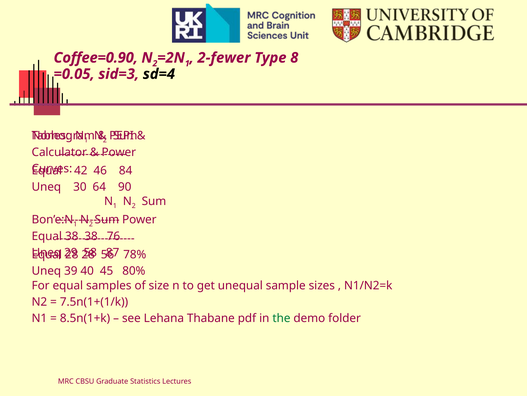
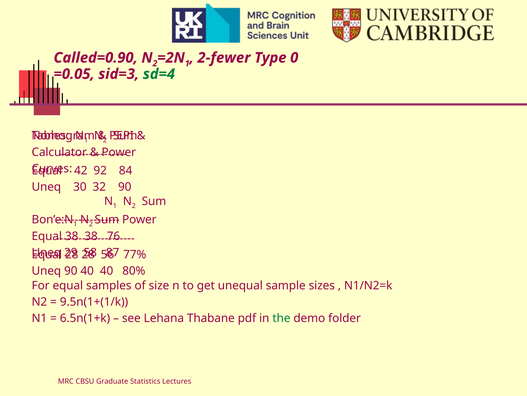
Coffee=0.90: Coffee=0.90 -> Called=0.90 (96, 58)
8: 8 -> 0 (294, 58)
sd=4 colour: black -> green (159, 74)
46: 46 -> 92 (100, 170)
64: 64 -> 32 (99, 187)
78%: 78% -> 77% (135, 254)
Uneq 39: 39 -> 90 (71, 270)
40 45: 45 -> 40 (107, 270)
7.5n(1+(1/k: 7.5n(1+(1/k -> 9.5n(1+(1/k (94, 301)
8.5n(1+k: 8.5n(1+k -> 6.5n(1+k (85, 318)
